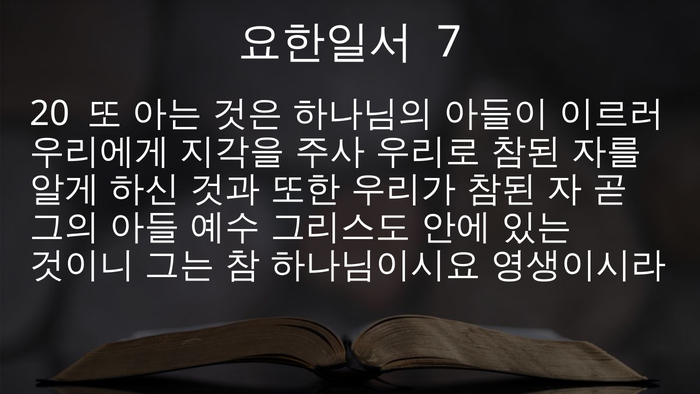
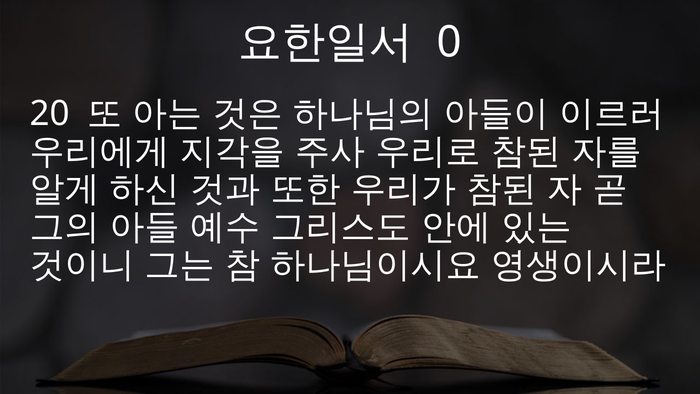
7: 7 -> 0 (449, 42)
